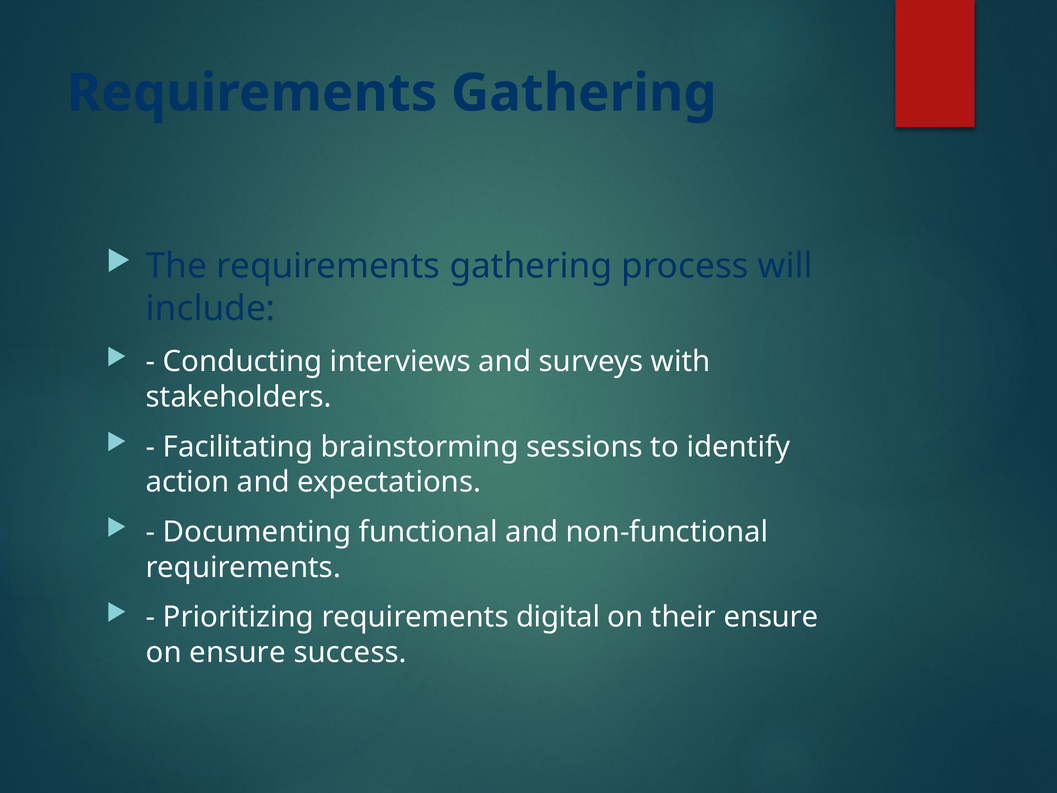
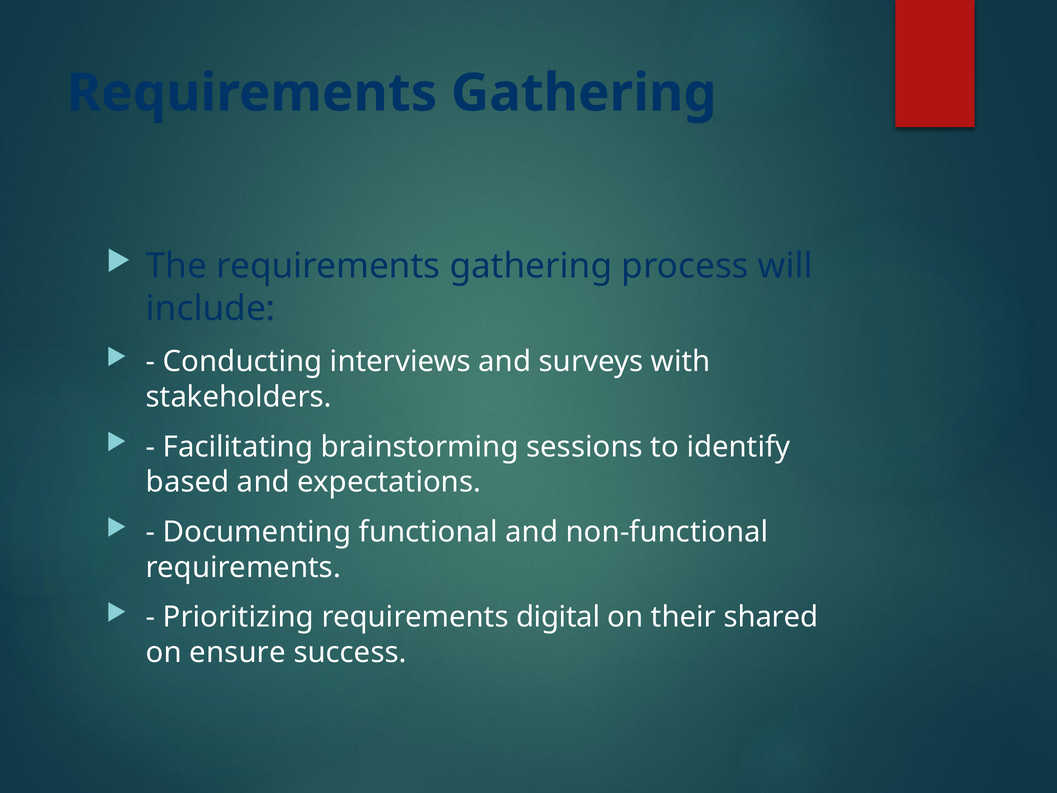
action: action -> based (188, 482)
their ensure: ensure -> shared (771, 617)
